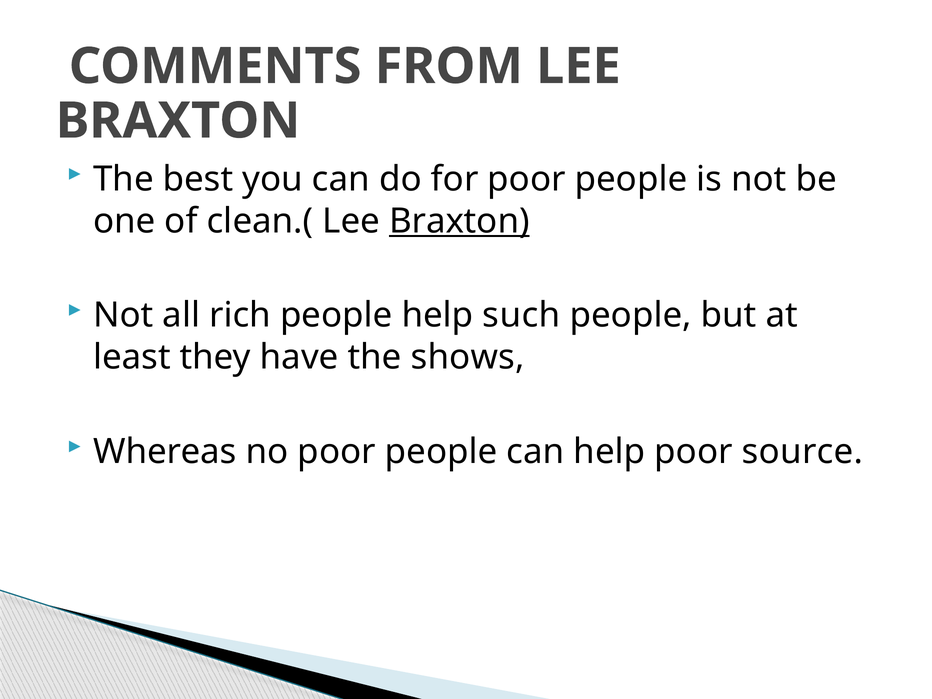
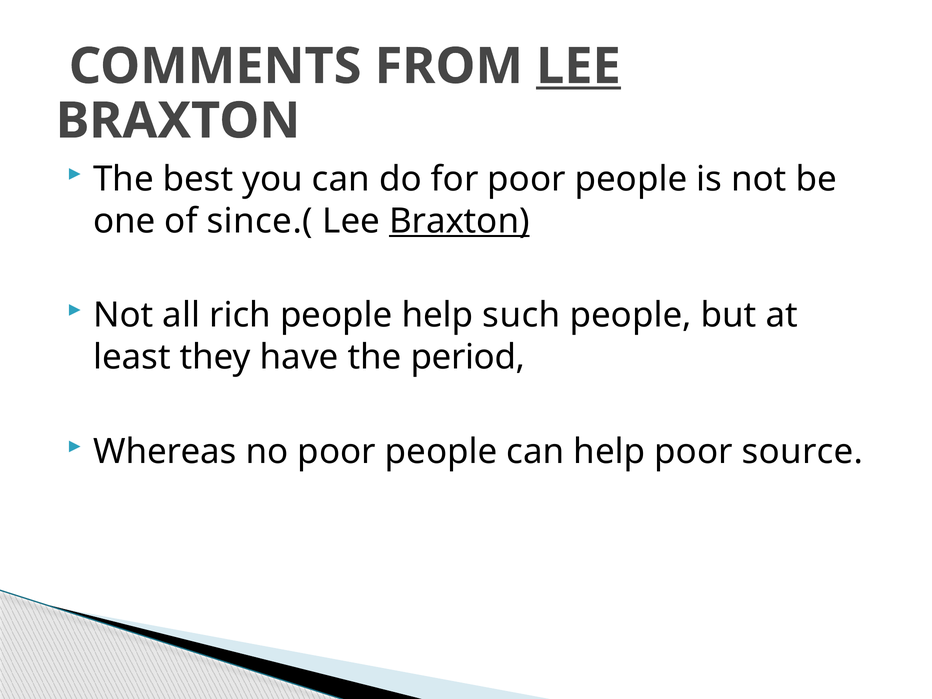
LEE underline: none -> present (578, 66)
clean.(: clean.( -> since.( (260, 221)
shows: shows -> period (468, 357)
